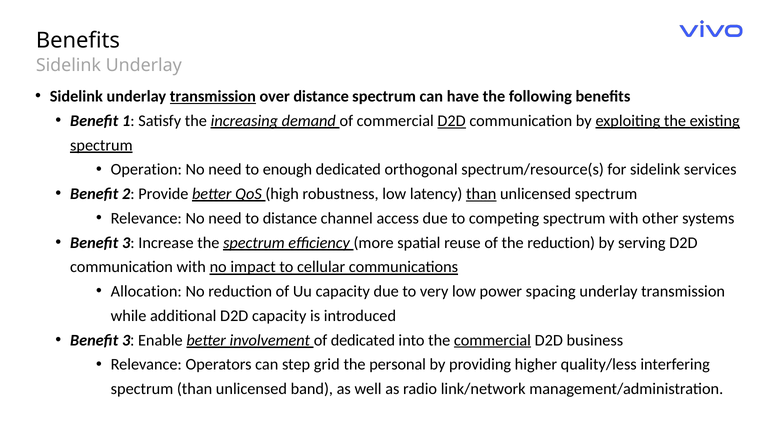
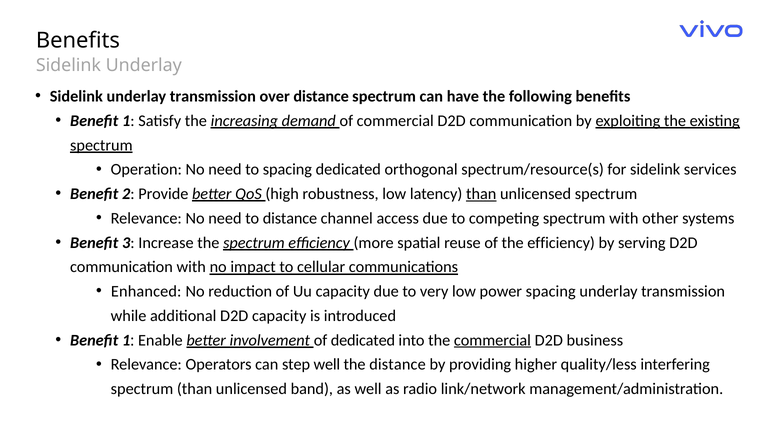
transmission underline: present -> none (213, 96)
D2D underline: present -> none (452, 121)
to enough: enough -> spacing (287, 169)
the reduction: reduction -> efficiency (561, 243)
Allocation: Allocation -> Enhanced (146, 291)
3: 3 -> 1 (126, 340)
step grid: grid -> well (327, 364)
the personal: personal -> distance (397, 364)
